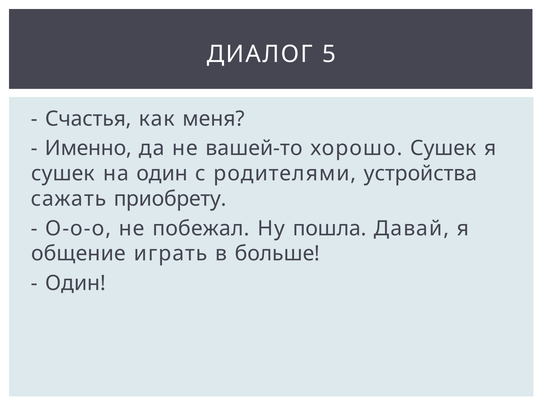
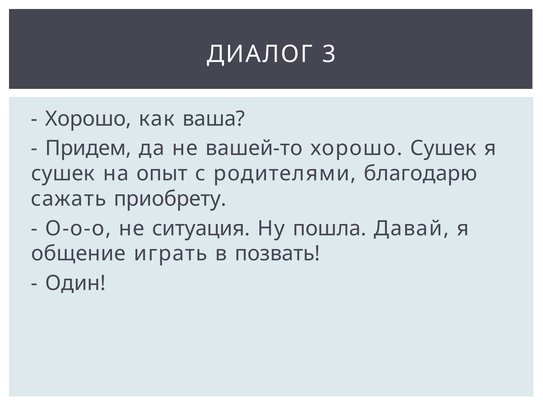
5: 5 -> 3 (329, 54)
Счастья: Счастья -> Хорошо (88, 119)
меня: меня -> ваша (214, 119)
Именно: Именно -> Придем (88, 148)
на один: один -> опыт (162, 174)
устройства: устройства -> благодарю (421, 174)
побежал: побежал -> ситуация (201, 229)
больше: больше -> позвать (277, 254)
